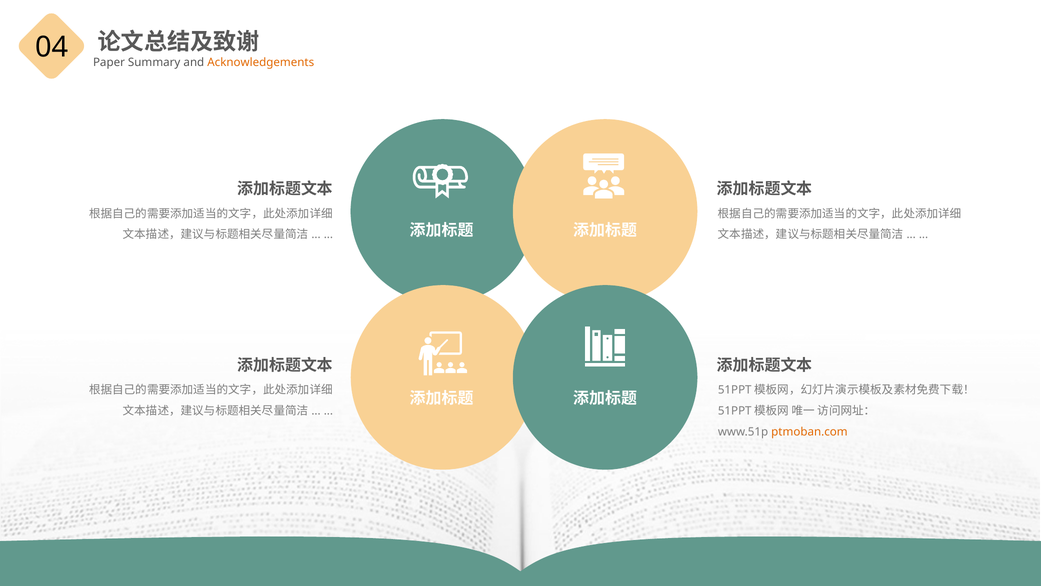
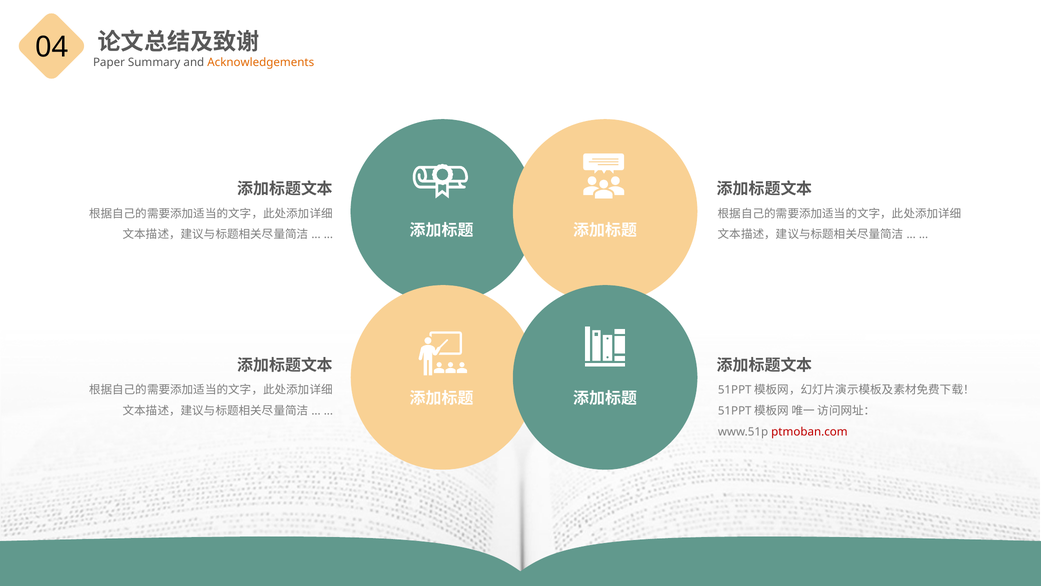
ptmoban.com colour: orange -> red (809, 432)
